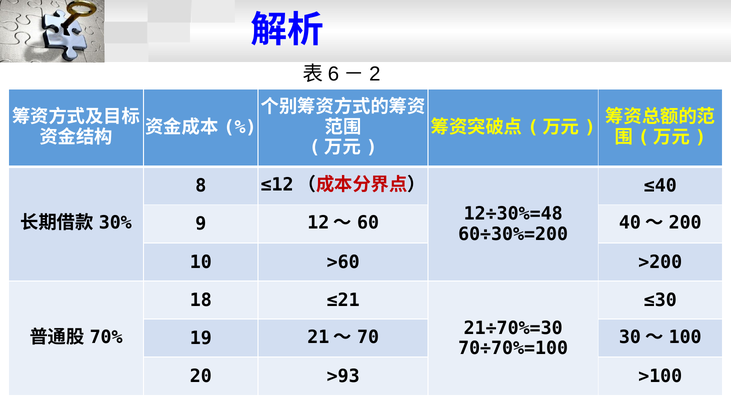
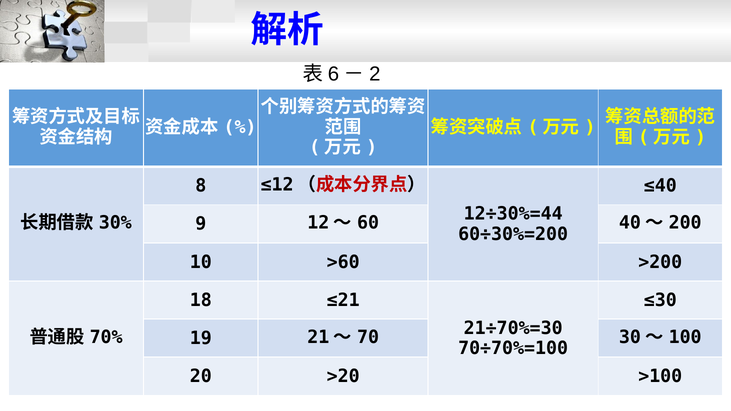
12÷30%=48: 12÷30%=48 -> 12÷30%=44 (513, 214)
>93: >93 -> >20 (343, 377)
